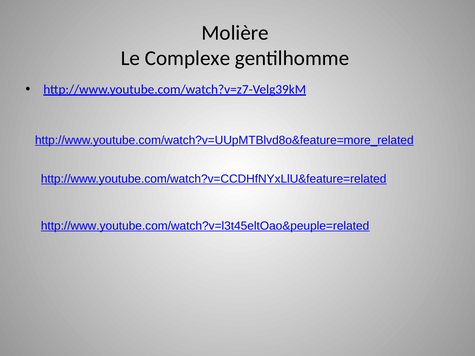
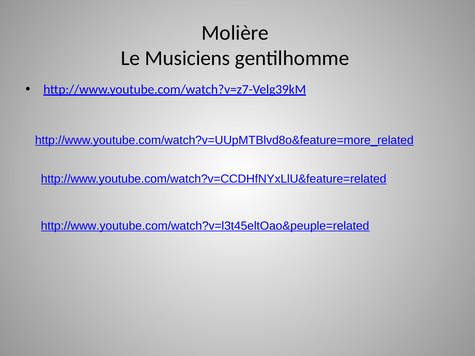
Complexe: Complexe -> Musiciens (188, 58)
